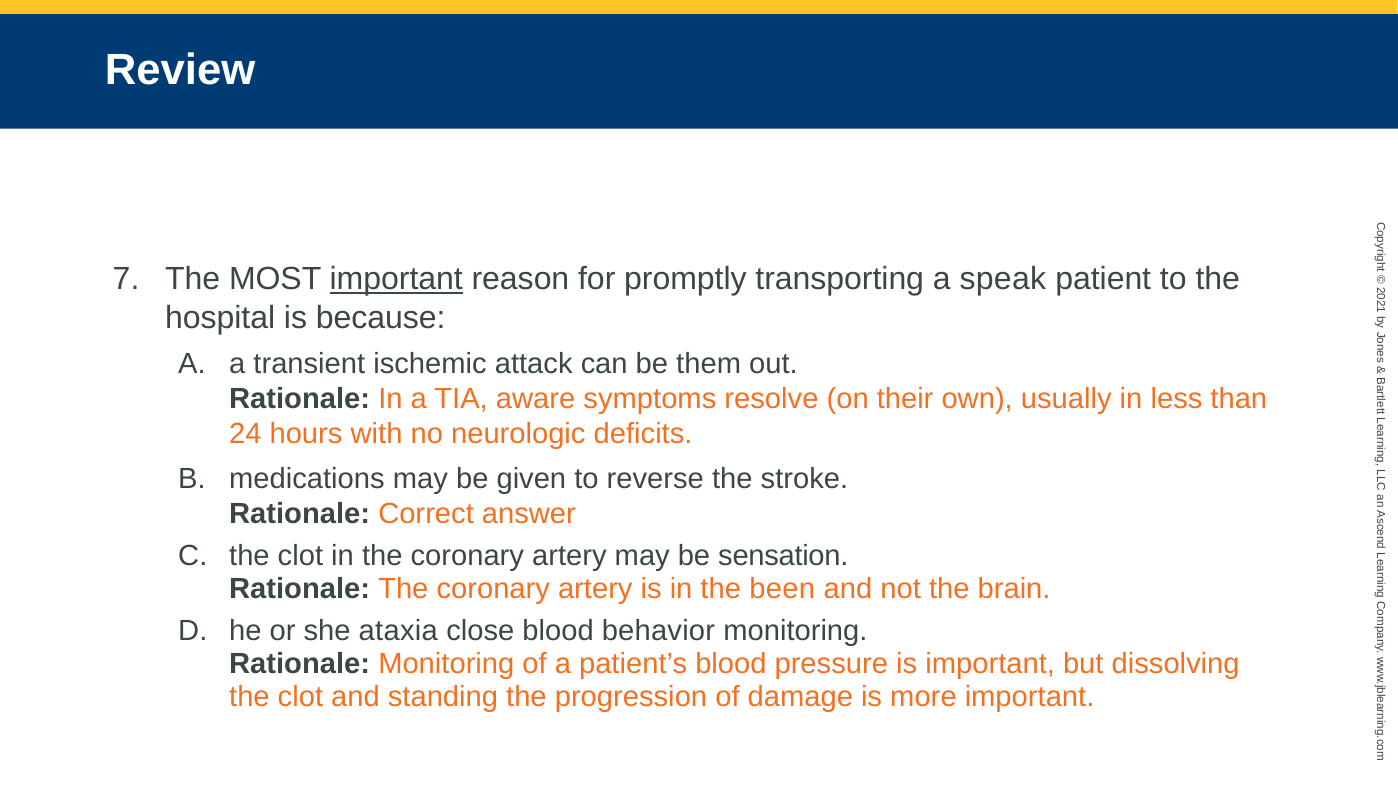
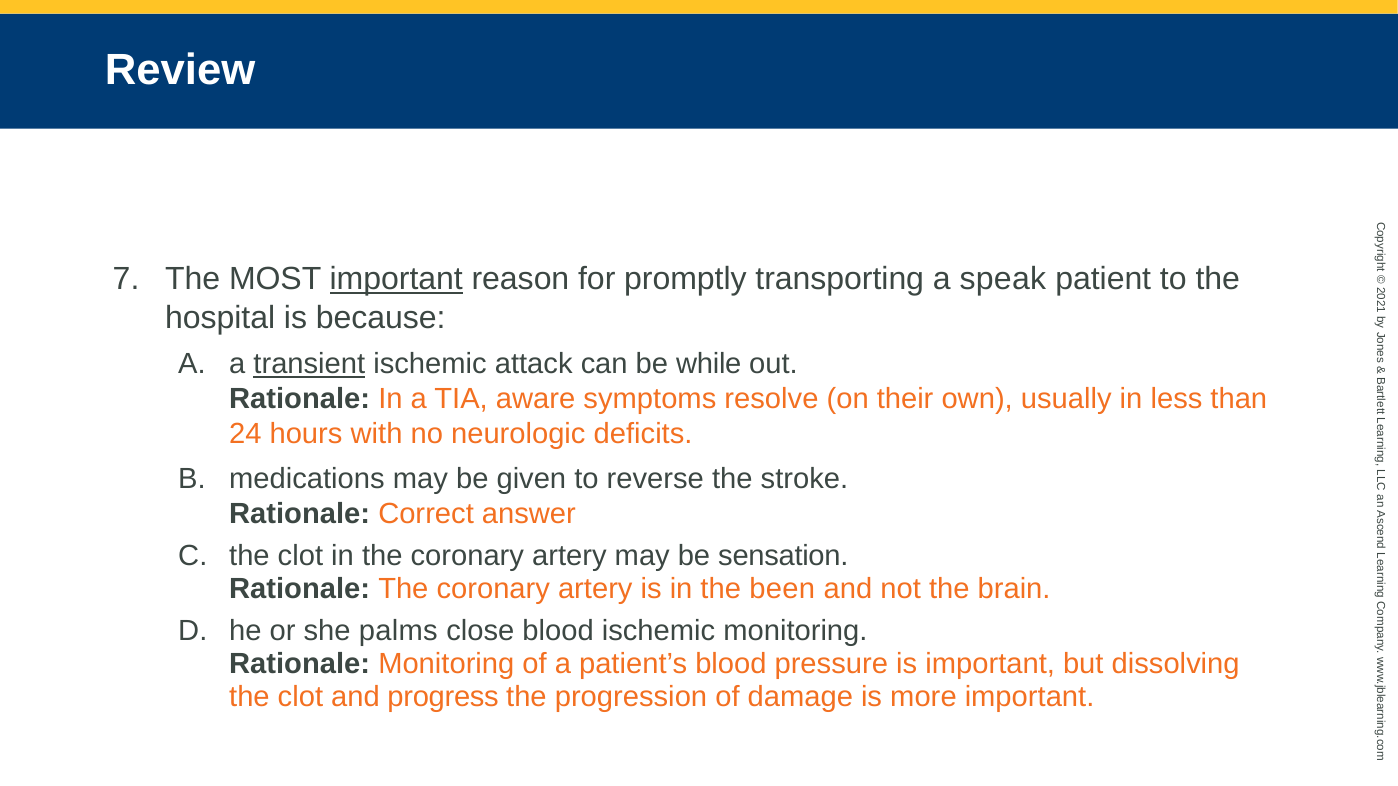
transient underline: none -> present (309, 364)
them: them -> while (709, 364)
ataxia: ataxia -> palms (398, 631)
blood behavior: behavior -> ischemic (659, 631)
standing: standing -> progress (443, 697)
